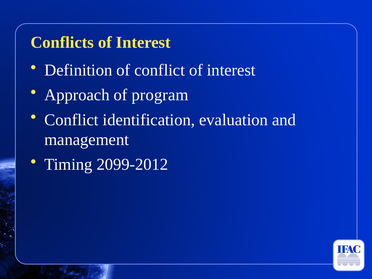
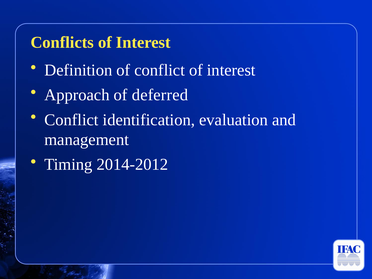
program: program -> deferred (160, 95)
2099-2012: 2099-2012 -> 2014-2012 (132, 164)
